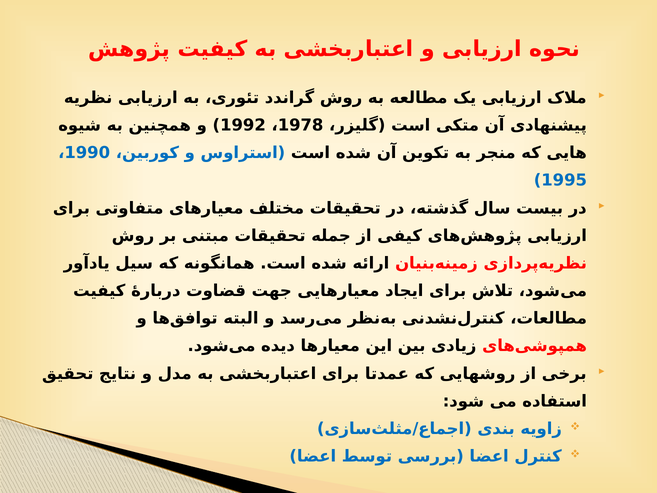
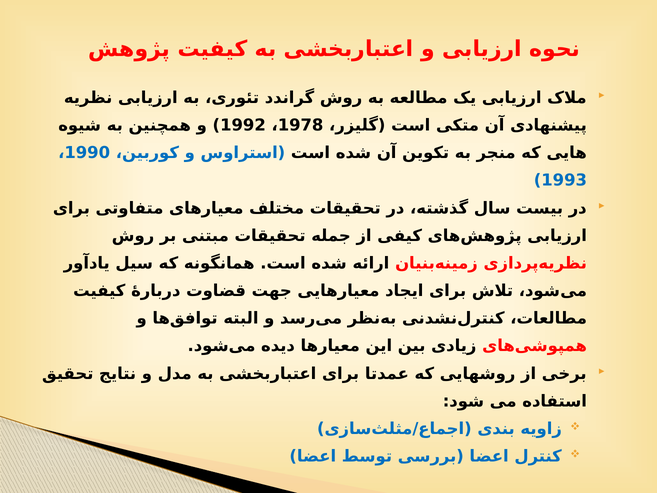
1995: 1995 -> 1993 (564, 180)
